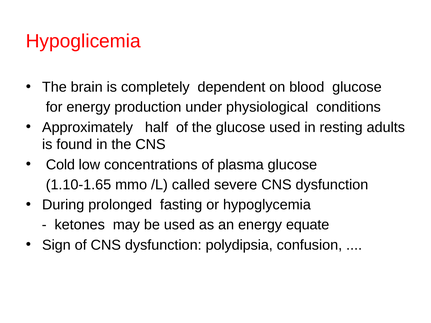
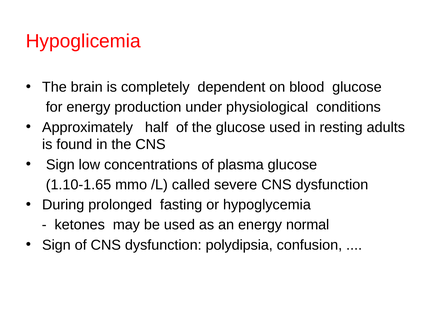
Cold: Cold -> Sign (60, 165)
equate: equate -> normal (308, 225)
